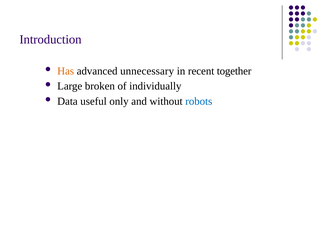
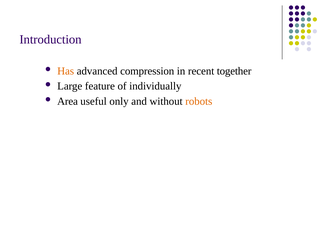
unnecessary: unnecessary -> compression (147, 71)
broken: broken -> feature (100, 86)
Data: Data -> Area (68, 101)
robots colour: blue -> orange (199, 101)
